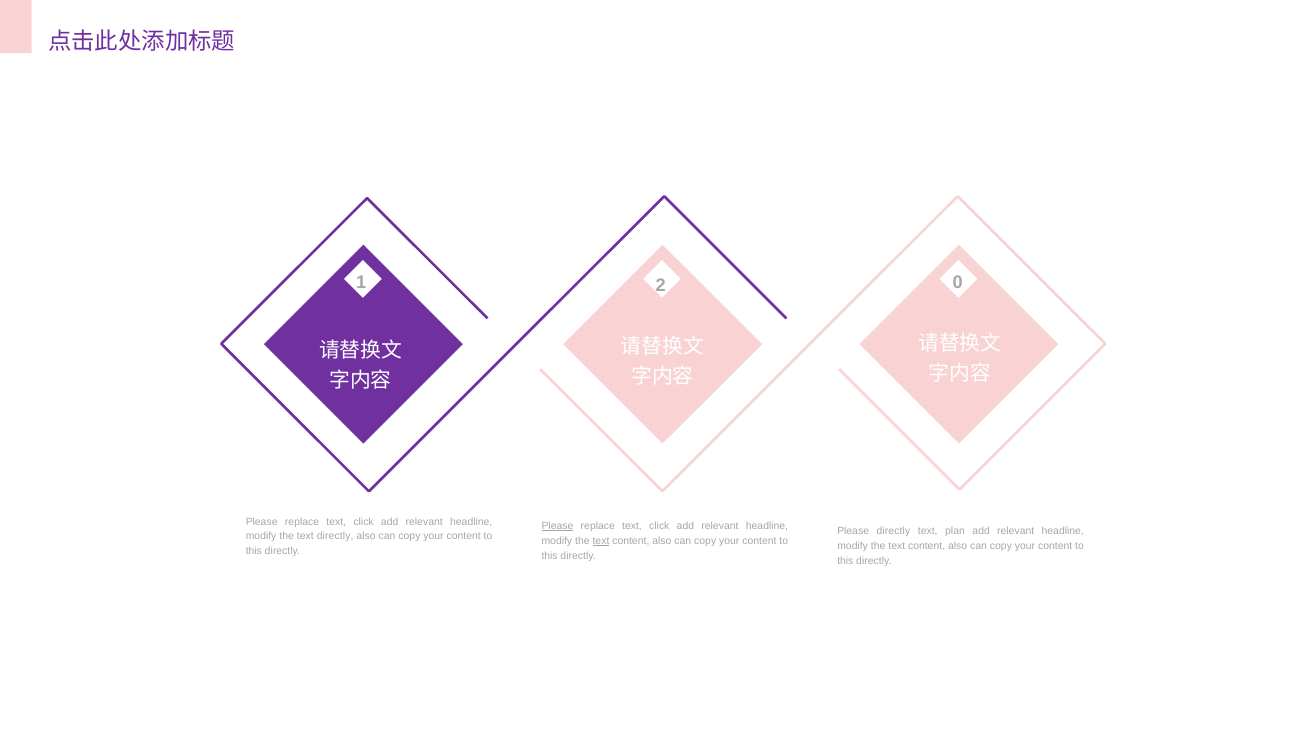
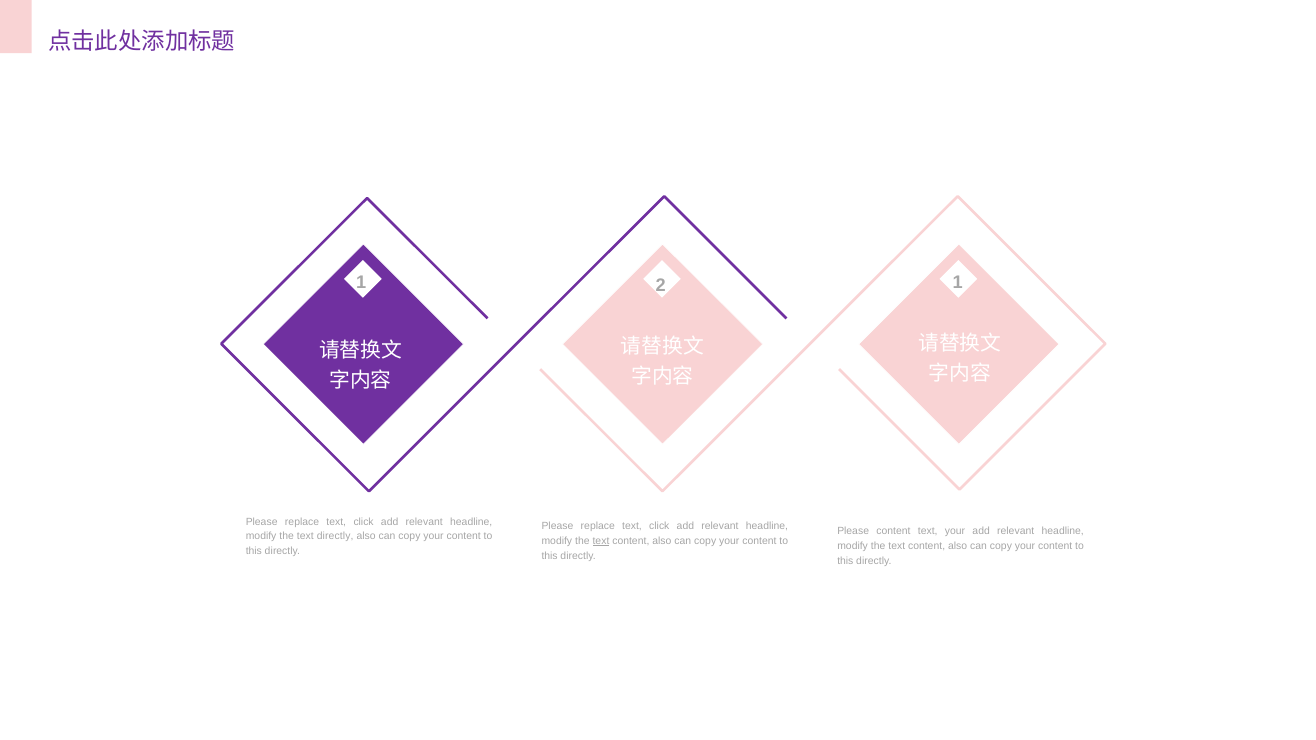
2 0: 0 -> 1 (958, 283)
Please underline: present -> none (557, 526)
Please directly: directly -> content (893, 531)
text plan: plan -> your (955, 531)
